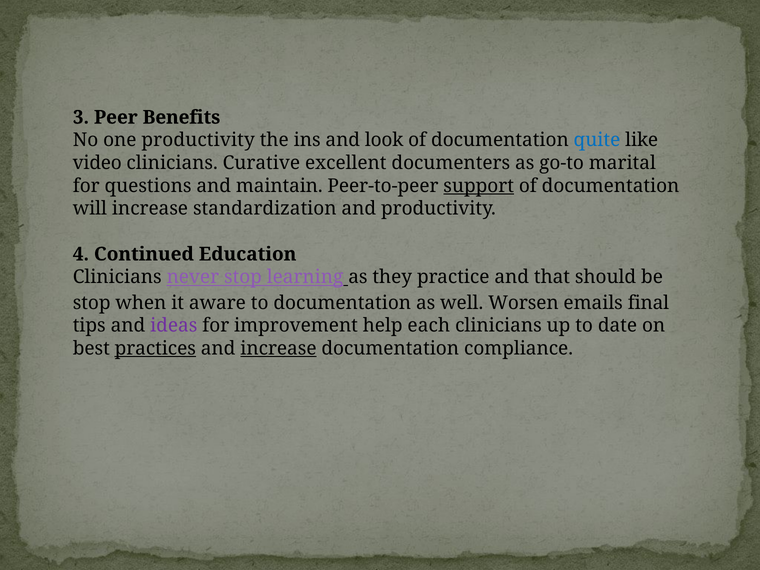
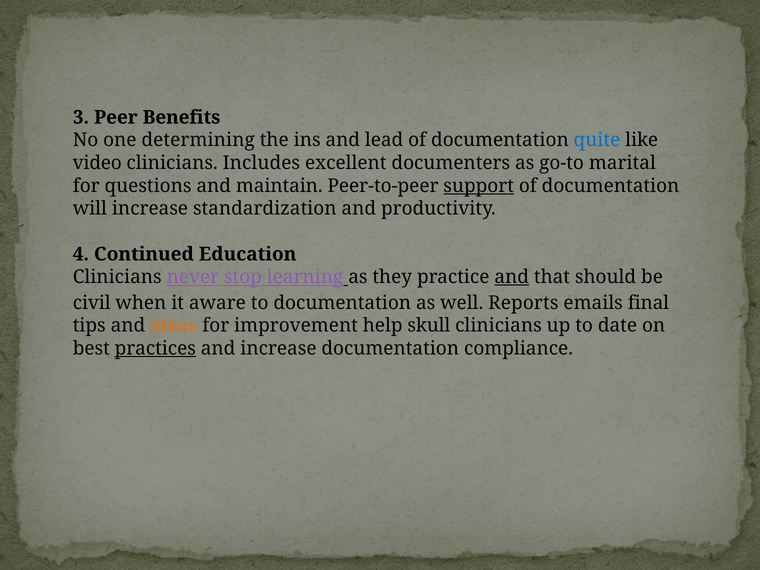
one productivity: productivity -> determining (198, 140)
look: look -> lead (384, 140)
Curative: Curative -> Includes (261, 163)
and underline: none -> present (512, 277)
stop: stop -> civil (92, 303)
Worsen: Worsen -> Reports (523, 303)
ideas colour: purple -> orange (174, 326)
each: each -> skull (429, 326)
increase underline: present -> none (278, 348)
